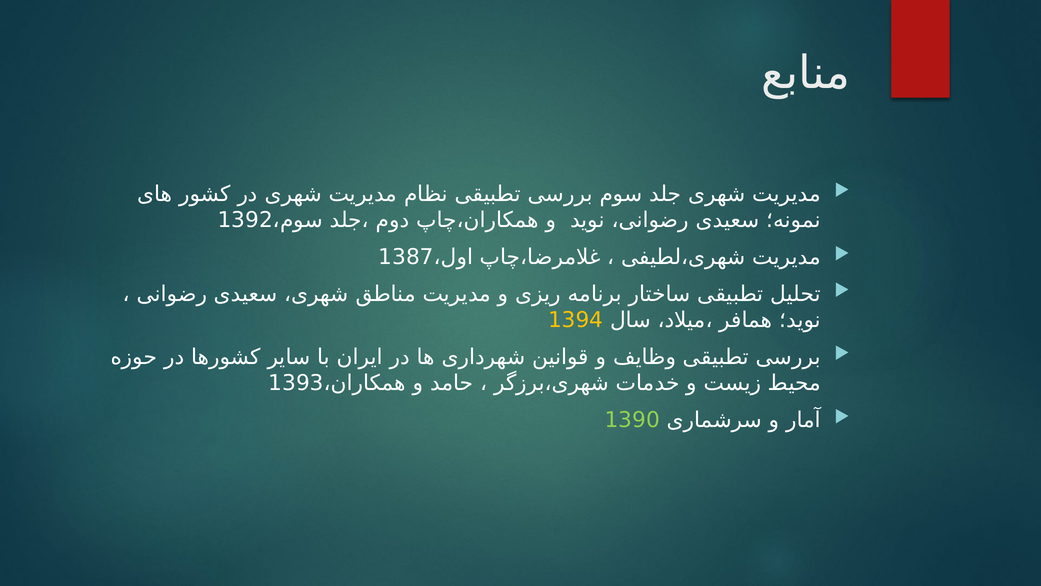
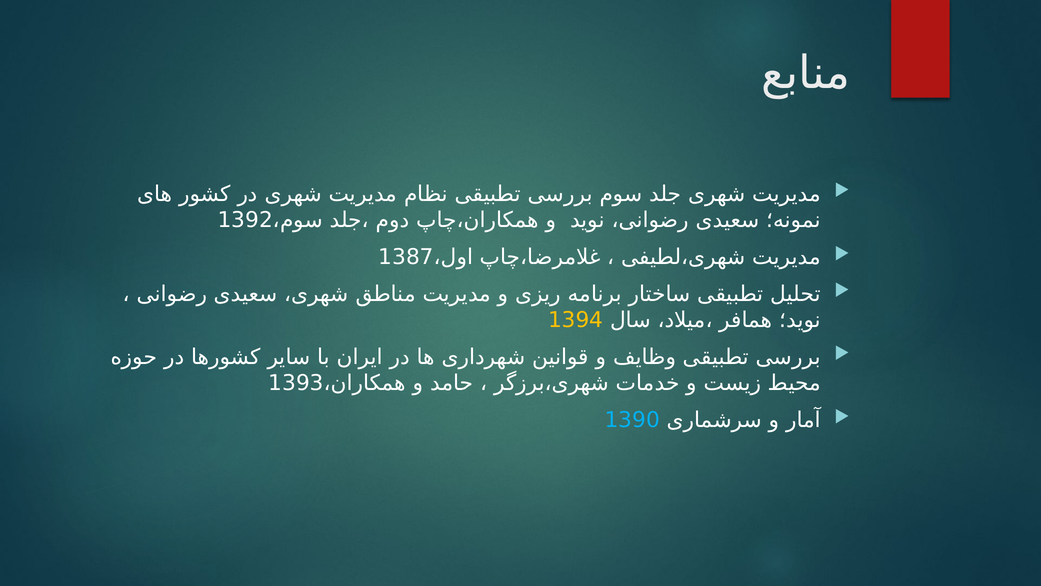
1390 colour: light green -> light blue (632, 420)
